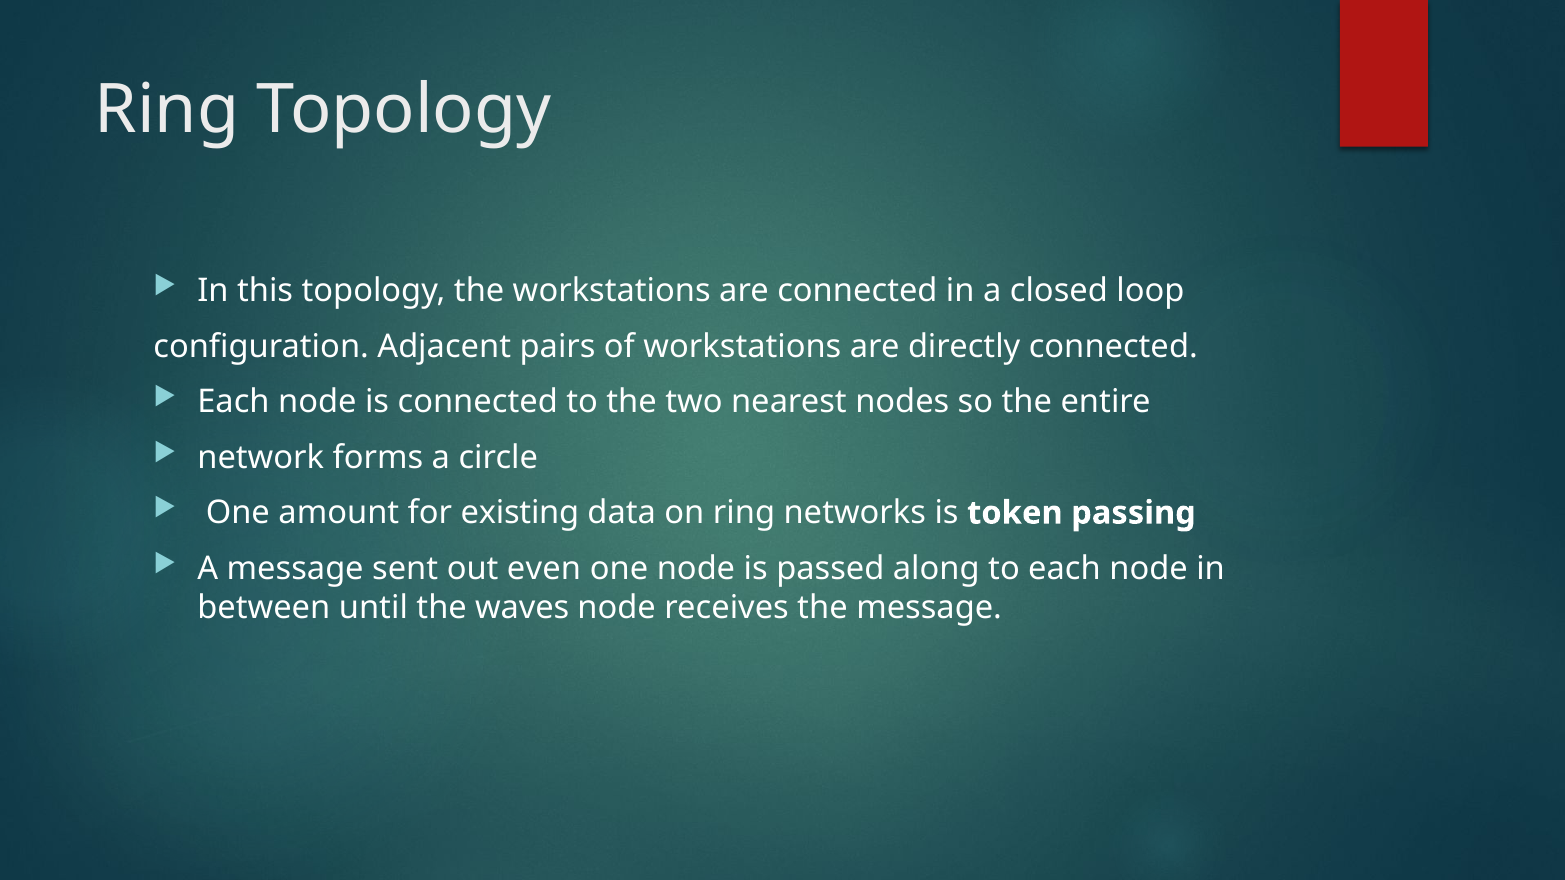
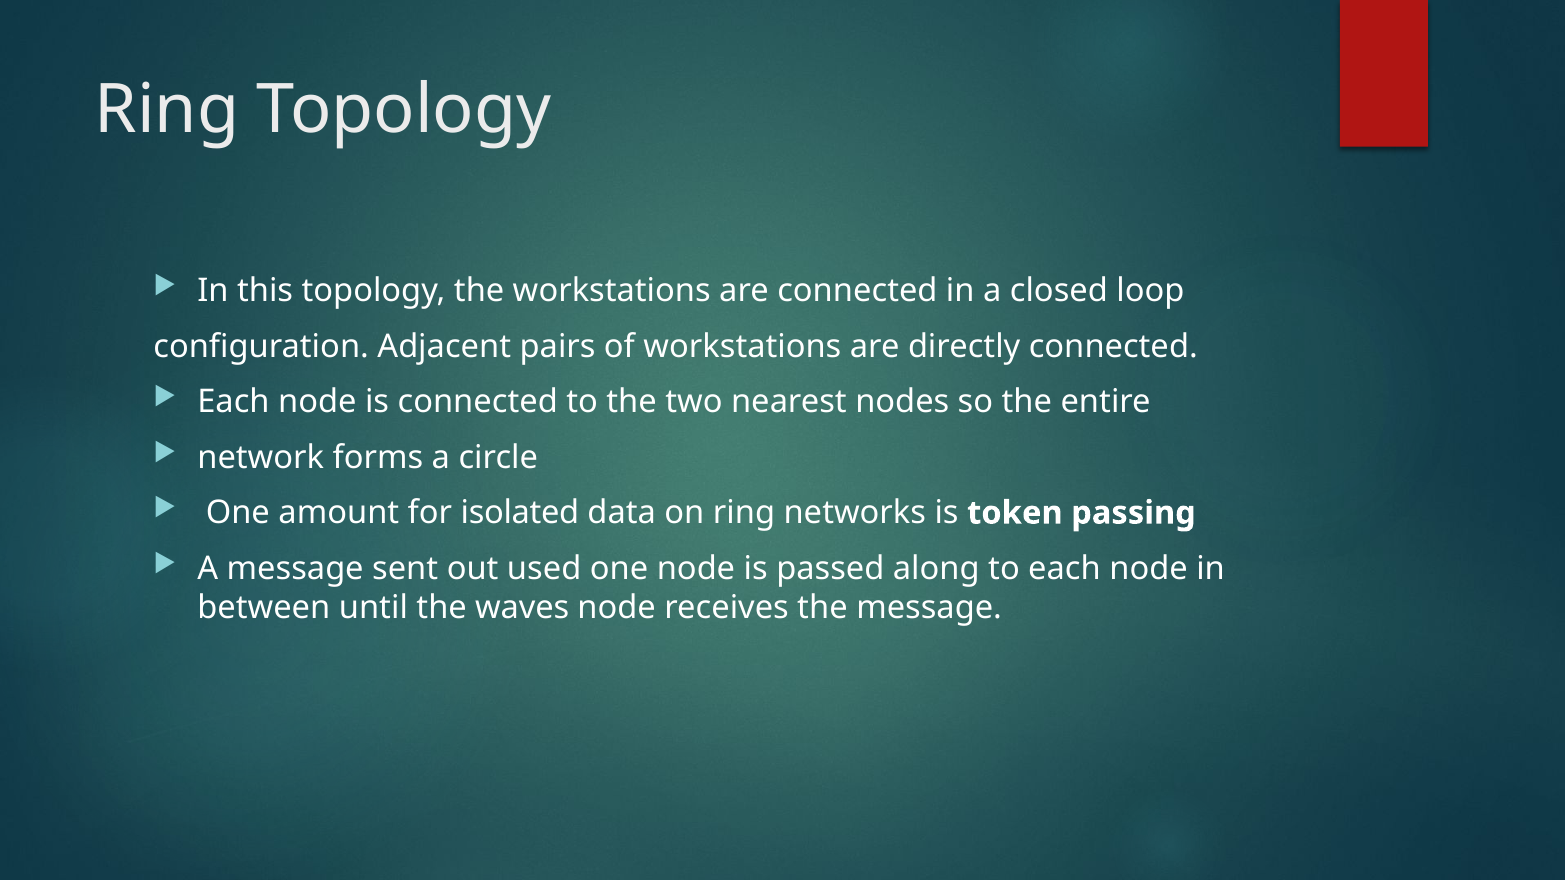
existing: existing -> isolated (520, 513)
even: even -> used (544, 569)
